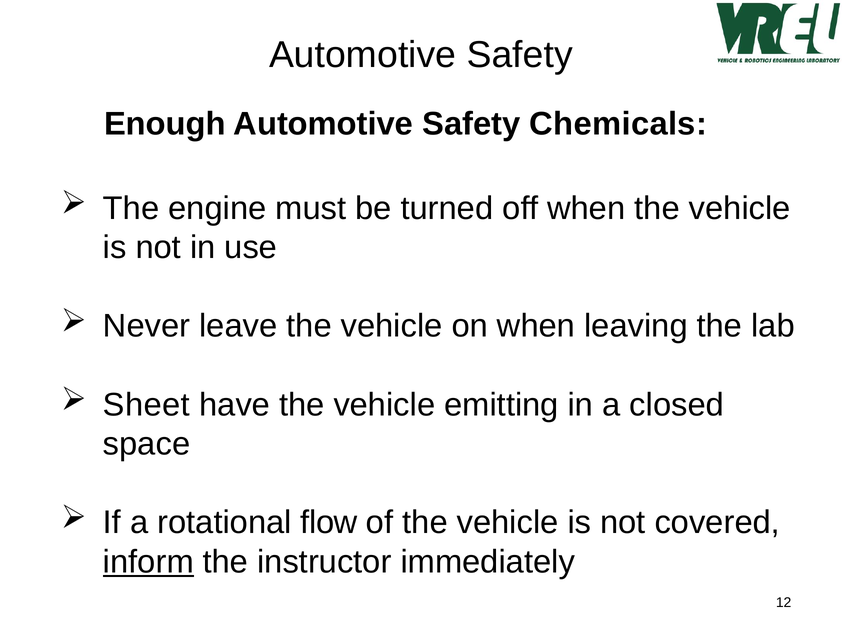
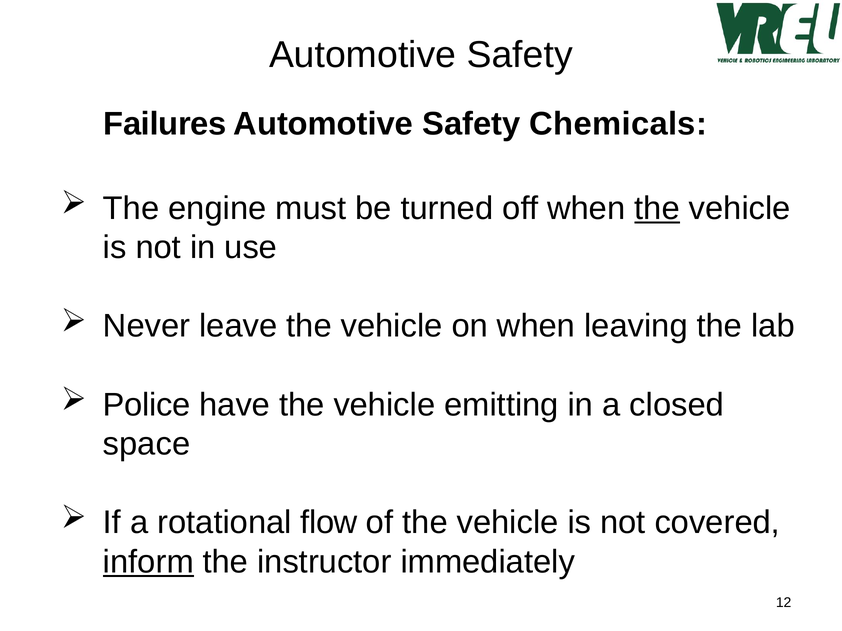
Enough: Enough -> Failures (165, 124)
the underline: none -> present (657, 208)
Sheet: Sheet -> Police (147, 405)
